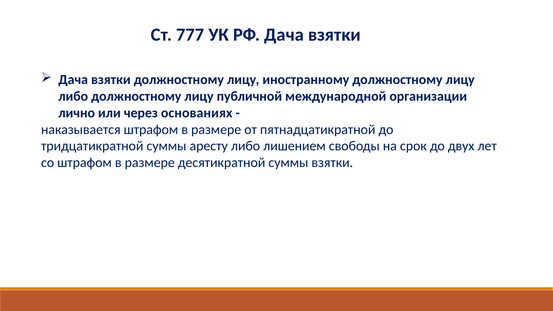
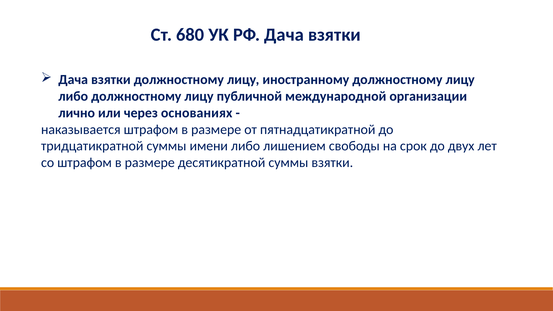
777: 777 -> 680 (190, 35)
аресту: аресту -> имени (209, 146)
